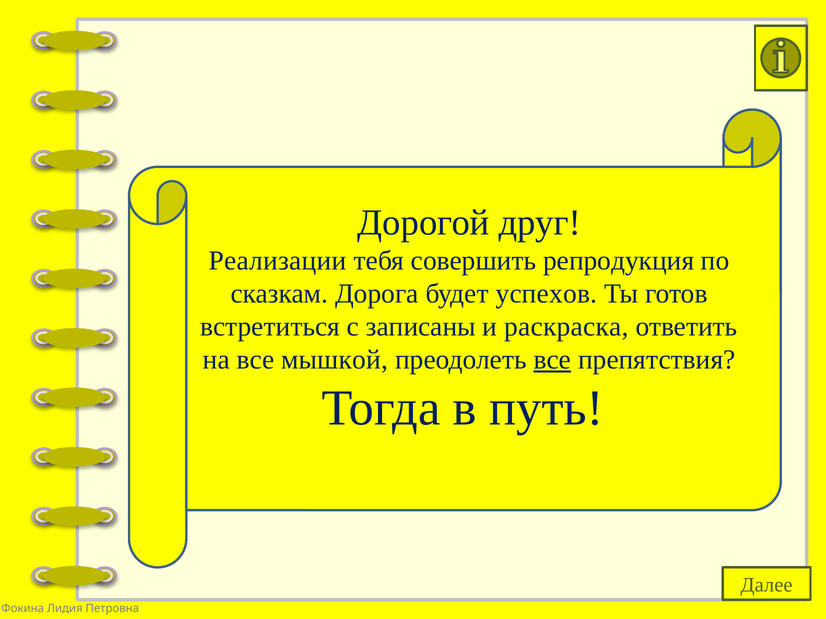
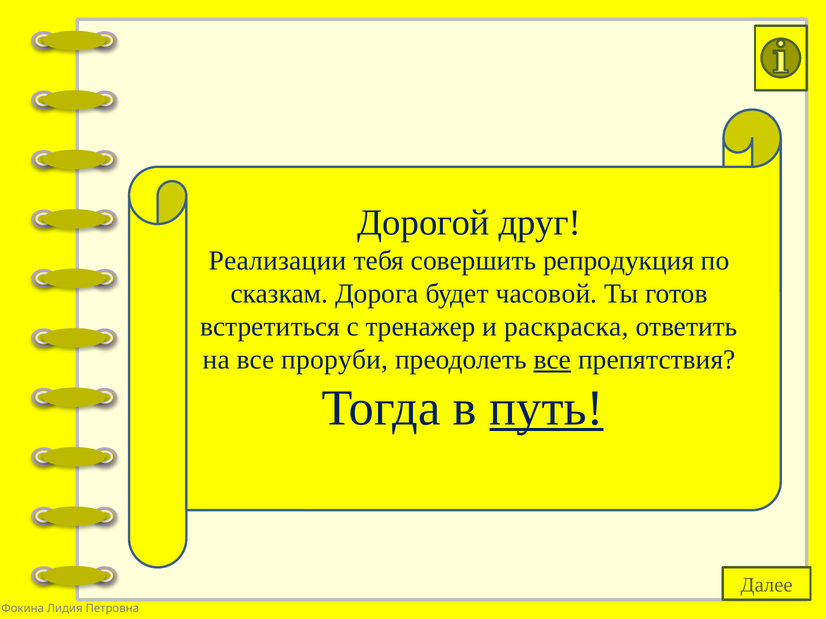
успехов: успехов -> часовой (546, 294)
записаны: записаны -> тренажер (421, 327)
мышкой: мышкой -> проруби (335, 360)
путь underline: none -> present (546, 408)
